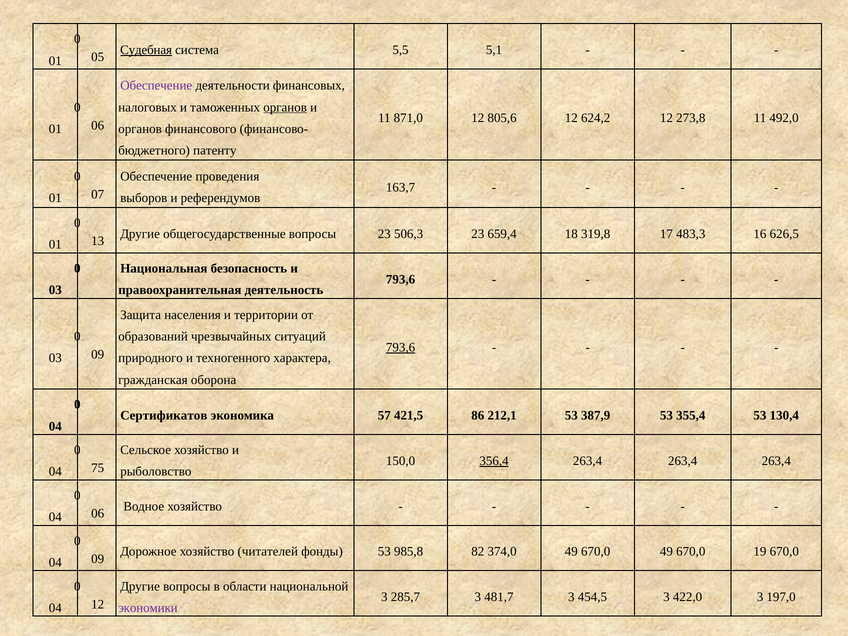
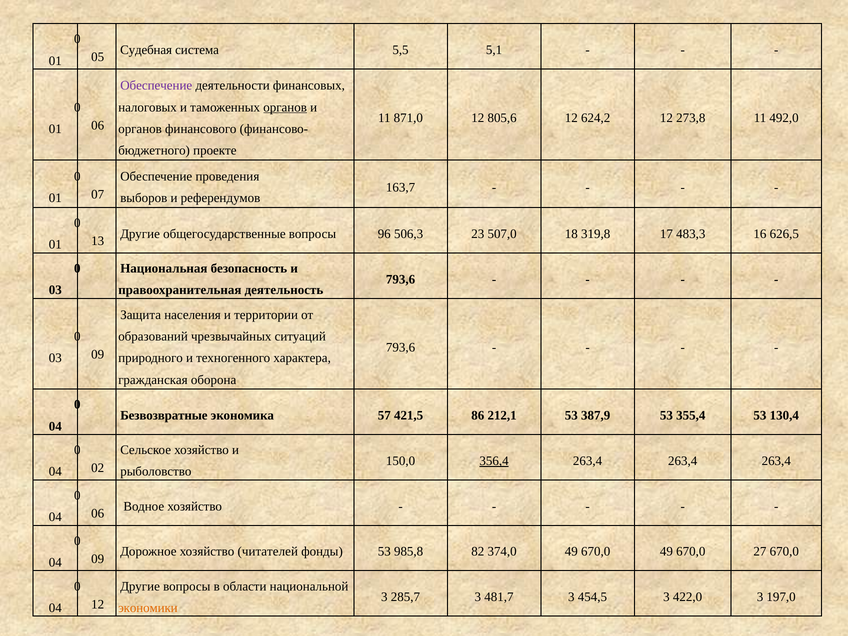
Судебная underline: present -> none (146, 50)
патенту: патенту -> проекте (215, 151)
вопросы 23: 23 -> 96 (384, 234)
659,4: 659,4 -> 507,0 (502, 234)
793,6 underline: present -> none (401, 347)
Сертификатов: Сертификатов -> Безвозвратные (164, 415)
75: 75 -> 02 (98, 468)
19: 19 -> 27 (760, 552)
экономики colour: purple -> orange (148, 608)
